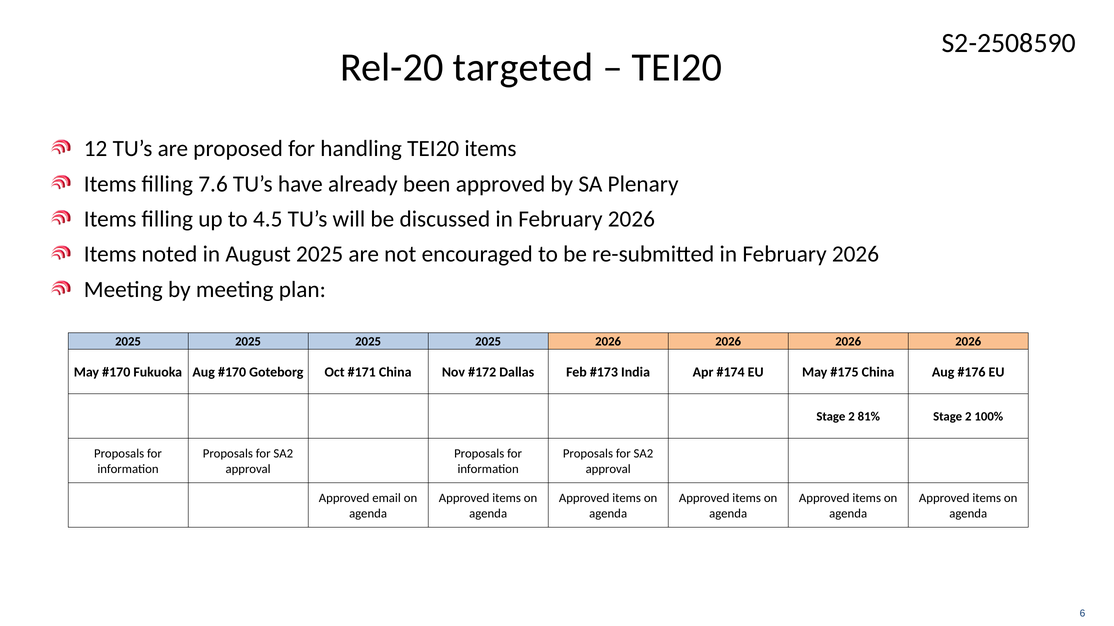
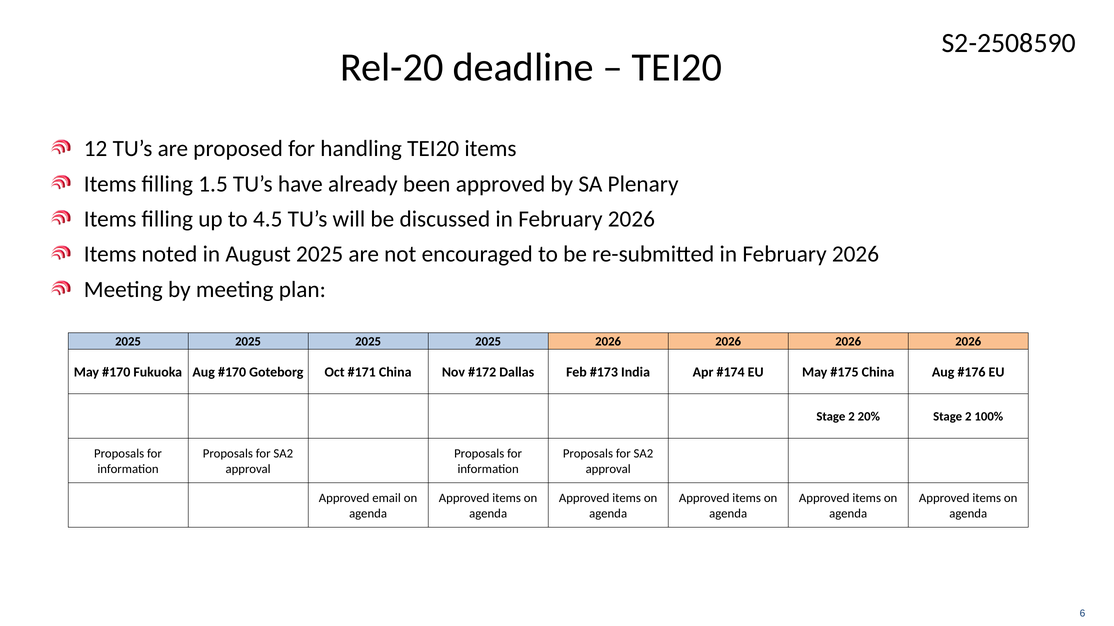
targeted: targeted -> deadline (523, 67)
7.6: 7.6 -> 1.5 (213, 184)
81%: 81% -> 20% (869, 417)
